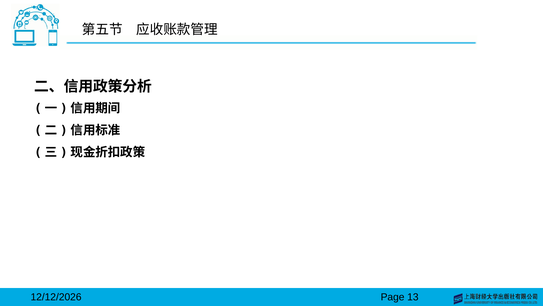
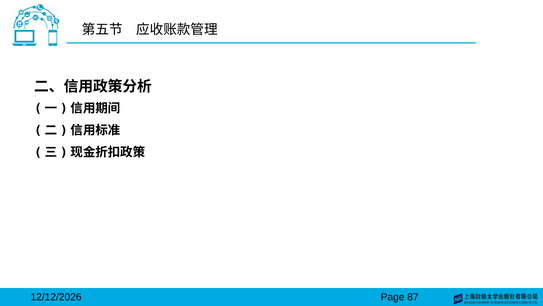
13: 13 -> 87 (413, 296)
